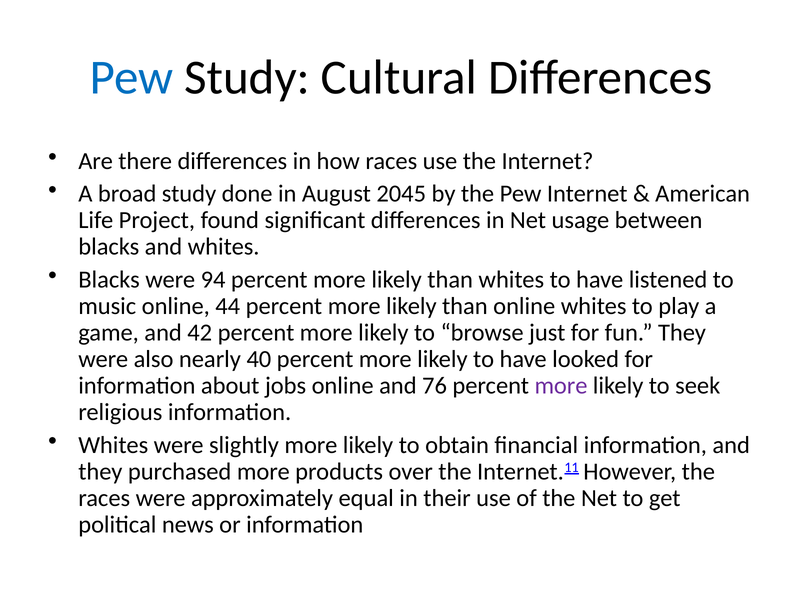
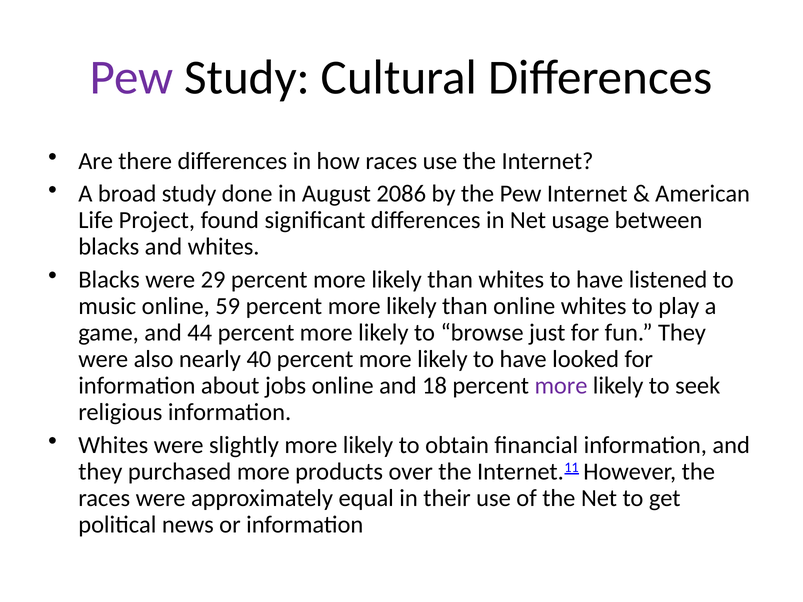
Pew colour: blue -> purple (132, 78)
2045: 2045 -> 2086 (401, 194)
94: 94 -> 29 (213, 280)
44: 44 -> 59 (228, 306)
42: 42 -> 44 (200, 333)
76: 76 -> 18 (435, 386)
